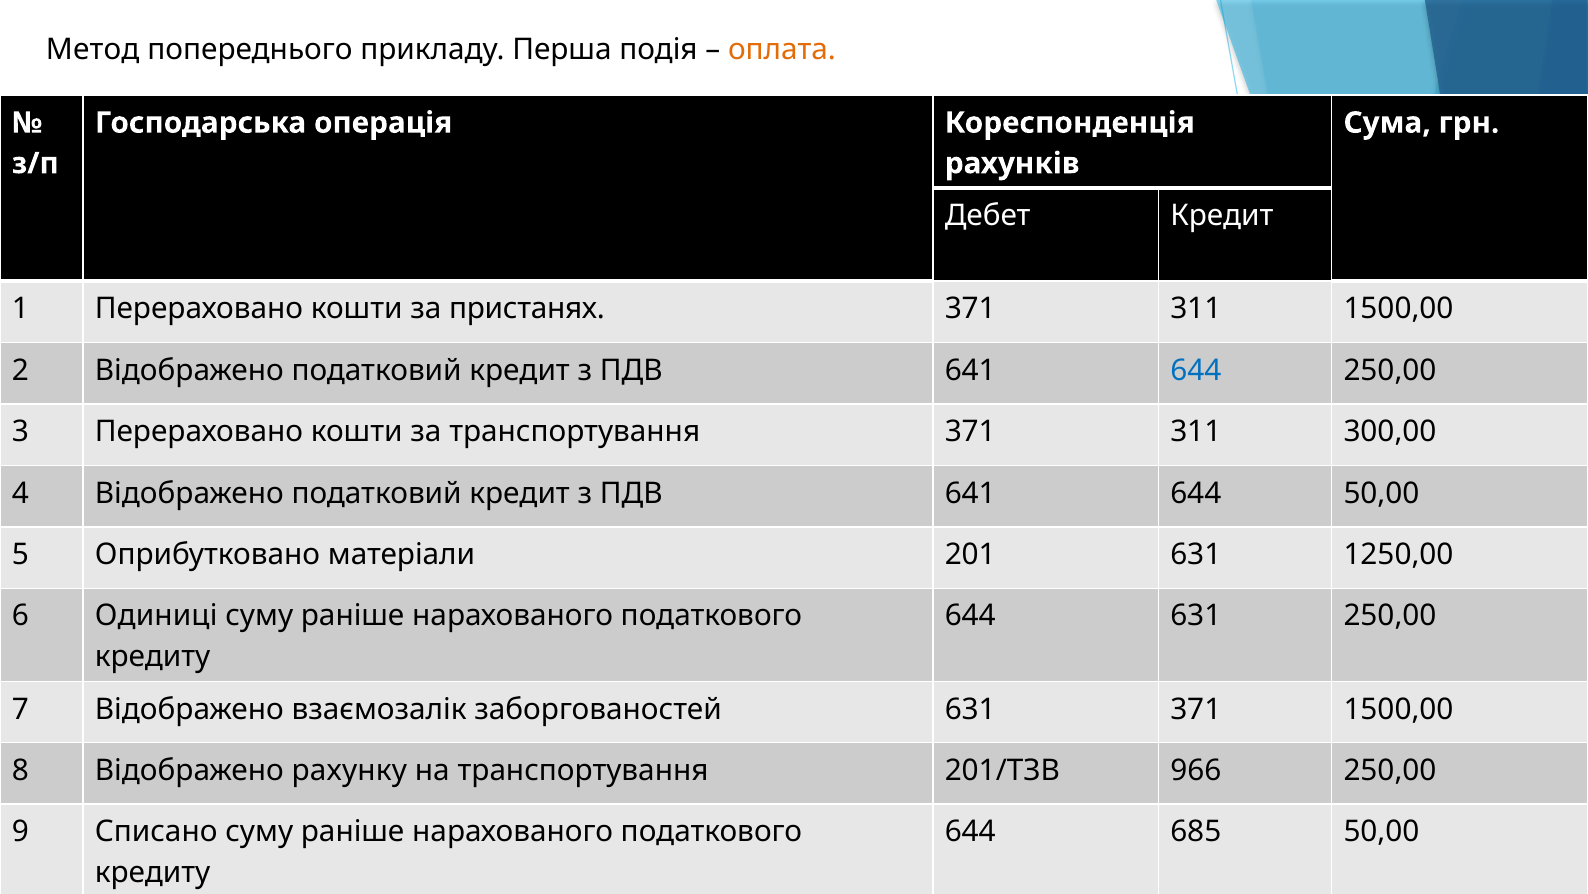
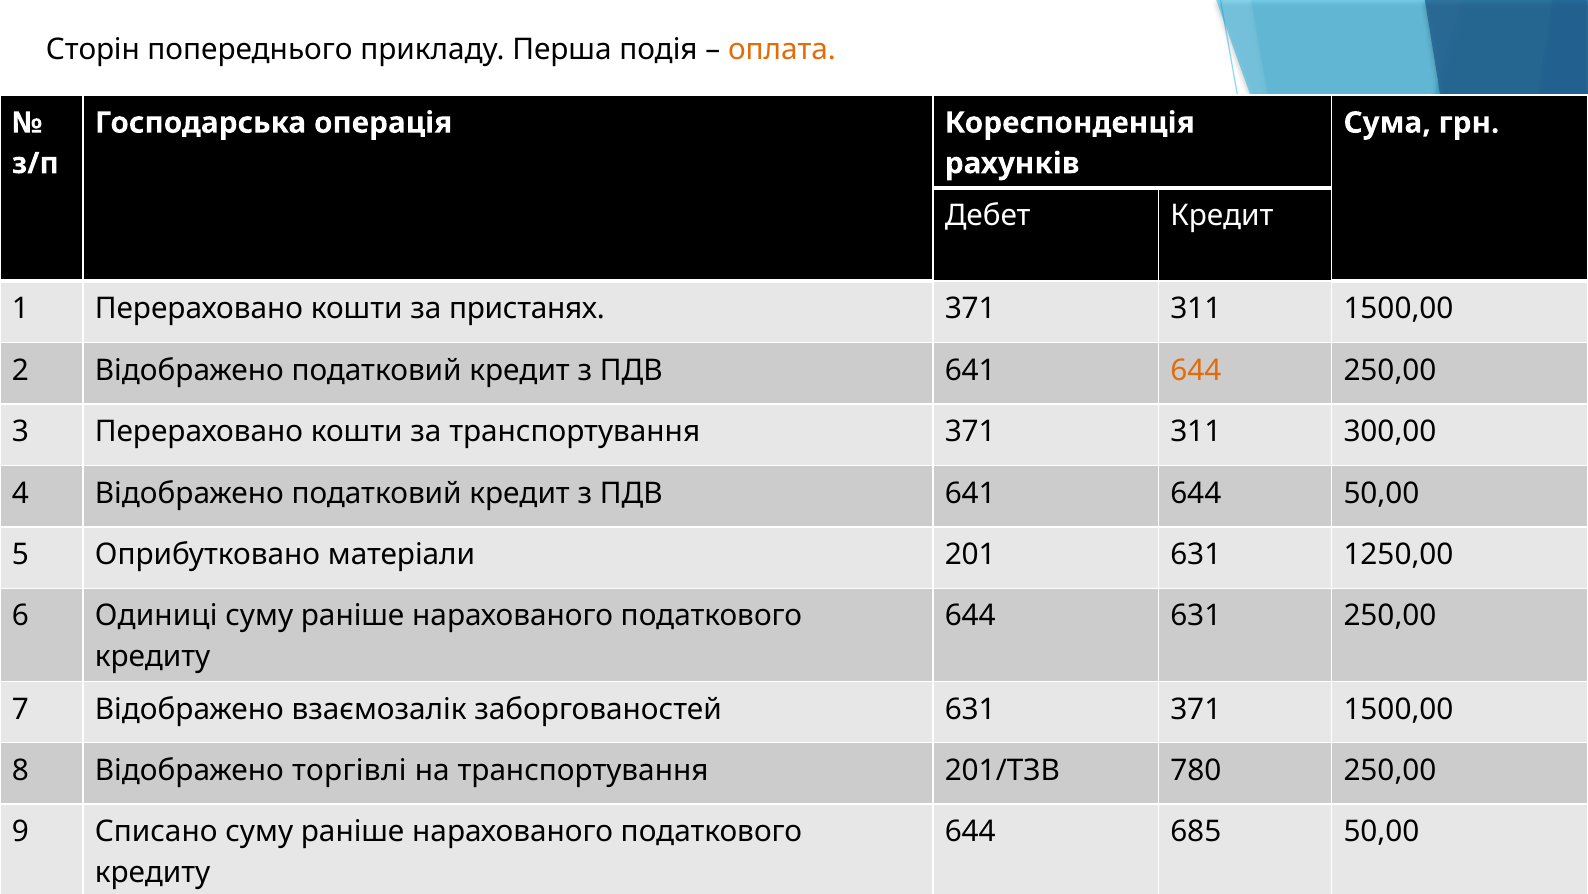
Метод: Метод -> Сторін (93, 49)
644 colour: blue -> orange (1196, 370)
рахунку: рахунку -> торгiвлi (349, 770)
966: 966 -> 780 (1196, 770)
